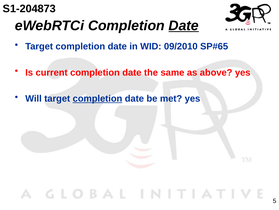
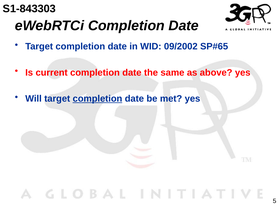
S1-204873: S1-204873 -> S1-843303 (29, 9)
Date underline: present -> none (184, 26)
09/2010: 09/2010 -> 09/2002 (181, 46)
